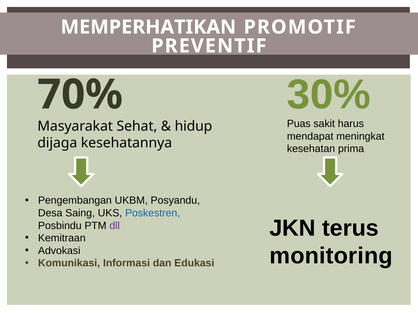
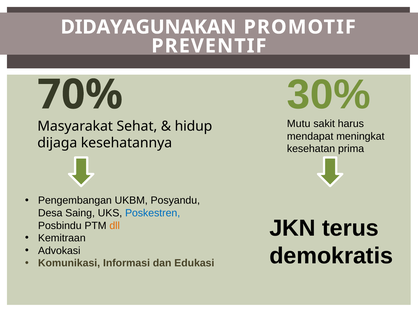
MEMPERHATIKAN: MEMPERHATIKAN -> DIDAYAGUNAKAN (148, 27)
Puas: Puas -> Mutu (299, 124)
dll colour: purple -> orange (115, 226)
monitoring: monitoring -> demokratis (331, 256)
